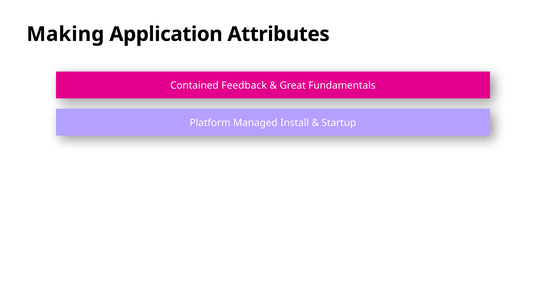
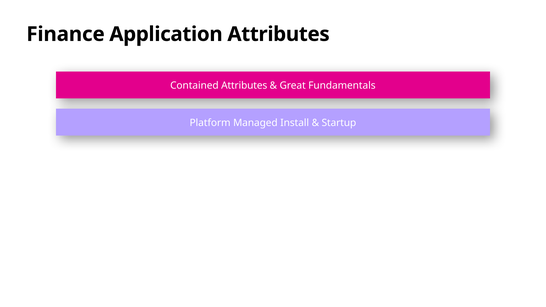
Making: Making -> Finance (66, 34)
Contained Feedback: Feedback -> Attributes (244, 86)
